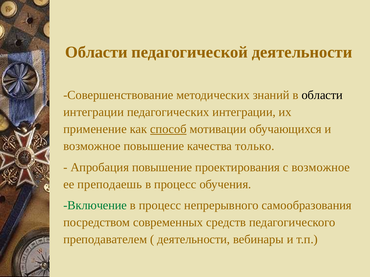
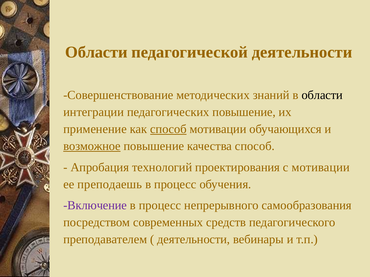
педагогических интеграции: интеграции -> повышение (244, 112)
возможное underline: none -> present (92, 146)
качества только: только -> способ (255, 146)
Апробация повышение: повышение -> технологий (162, 168)
с возможное: возможное -> мотивации (321, 168)
Включение colour: green -> purple (95, 206)
